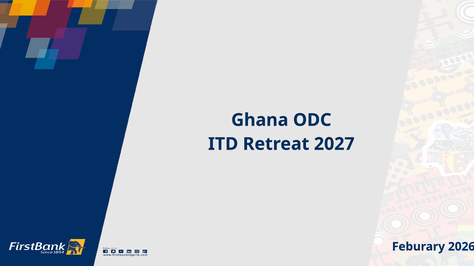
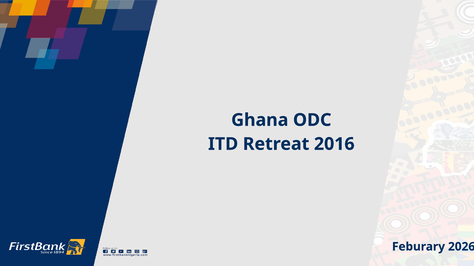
2027: 2027 -> 2016 (334, 144)
